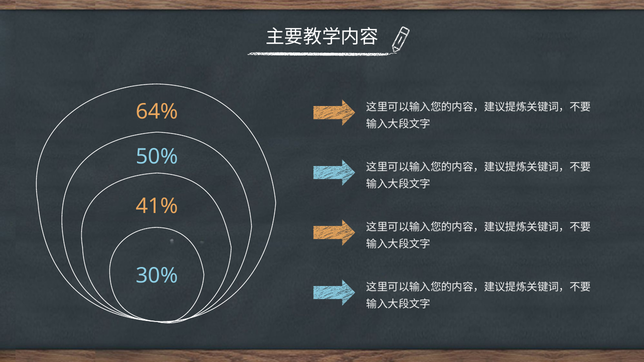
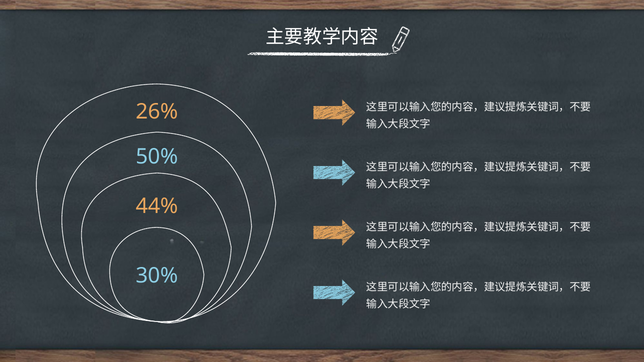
64%: 64% -> 26% (157, 112)
41%: 41% -> 44% (157, 206)
